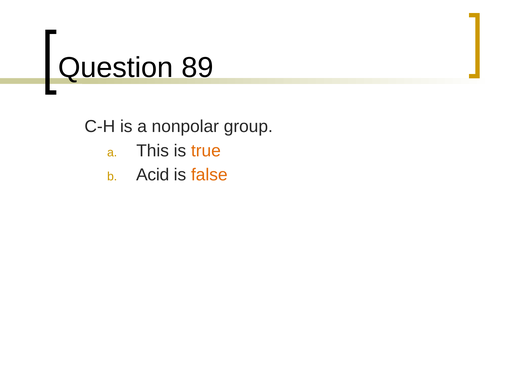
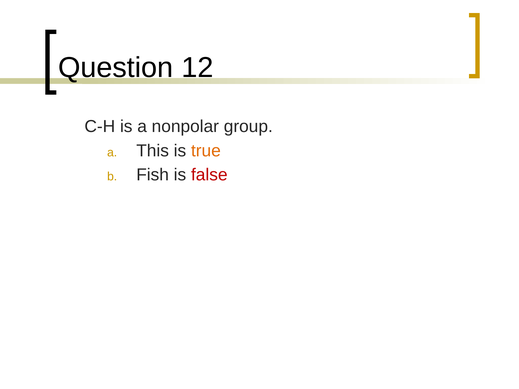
89: 89 -> 12 (197, 68)
Acid: Acid -> Fish (153, 175)
false colour: orange -> red (209, 175)
